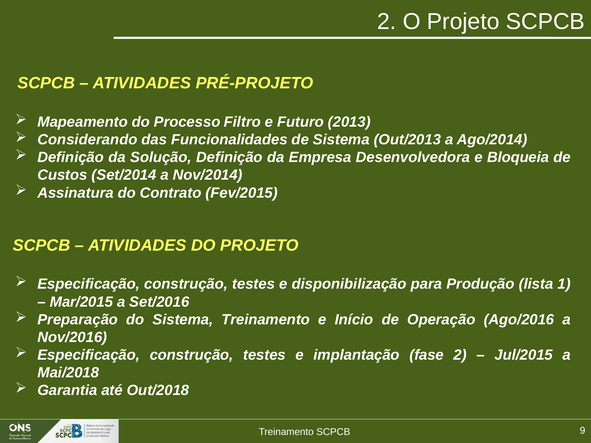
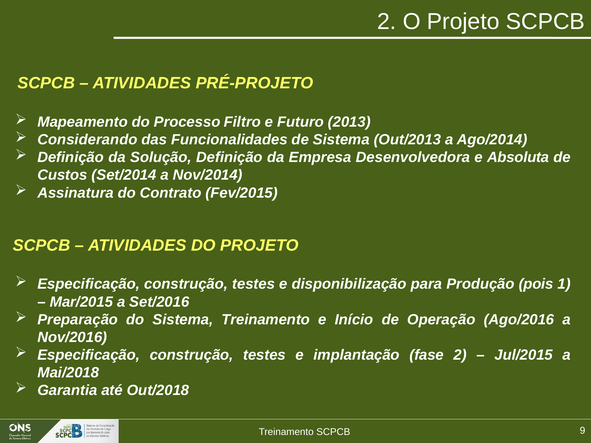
Bloqueia: Bloqueia -> Absoluta (518, 157)
lista: lista -> pois (536, 284)
